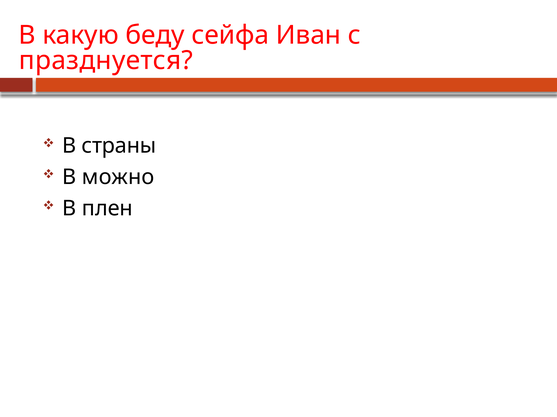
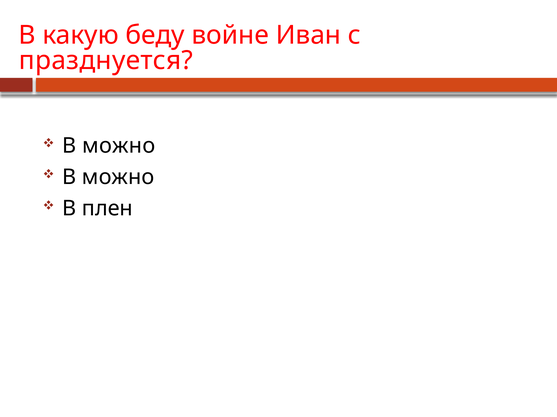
сейфа: сейфа -> войне (230, 35)
страны: страны -> можно (119, 146)
